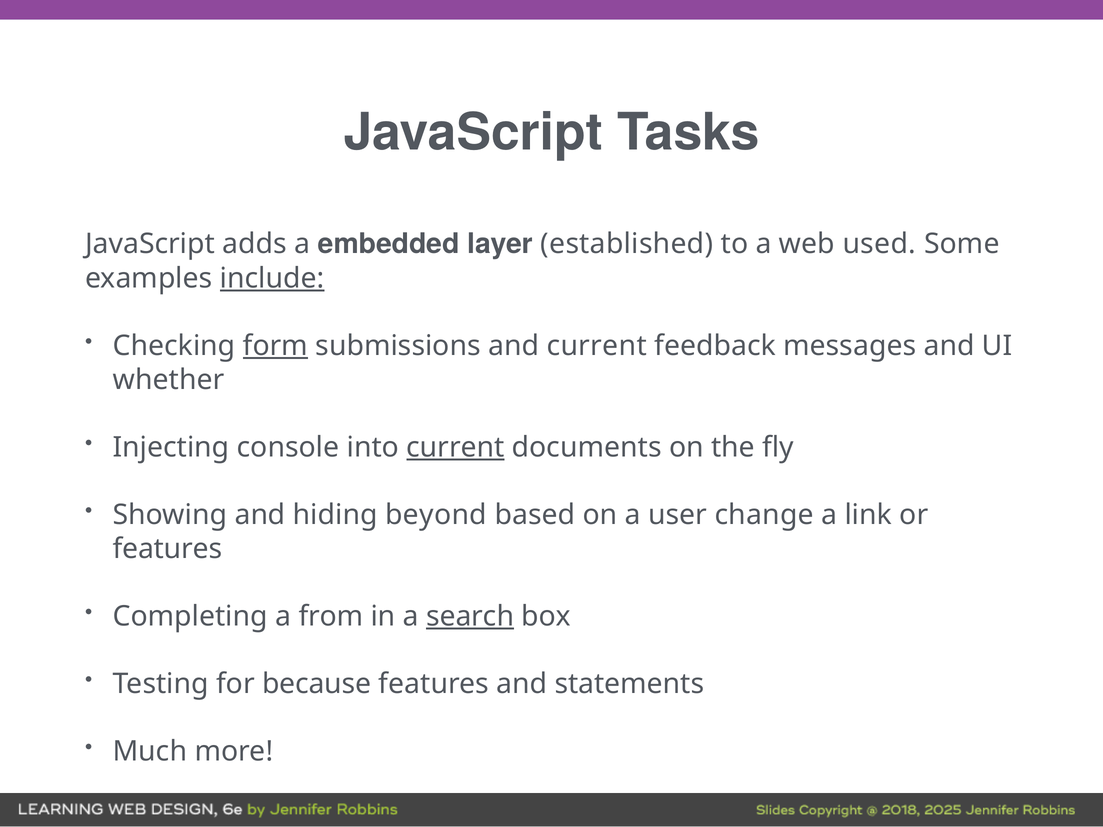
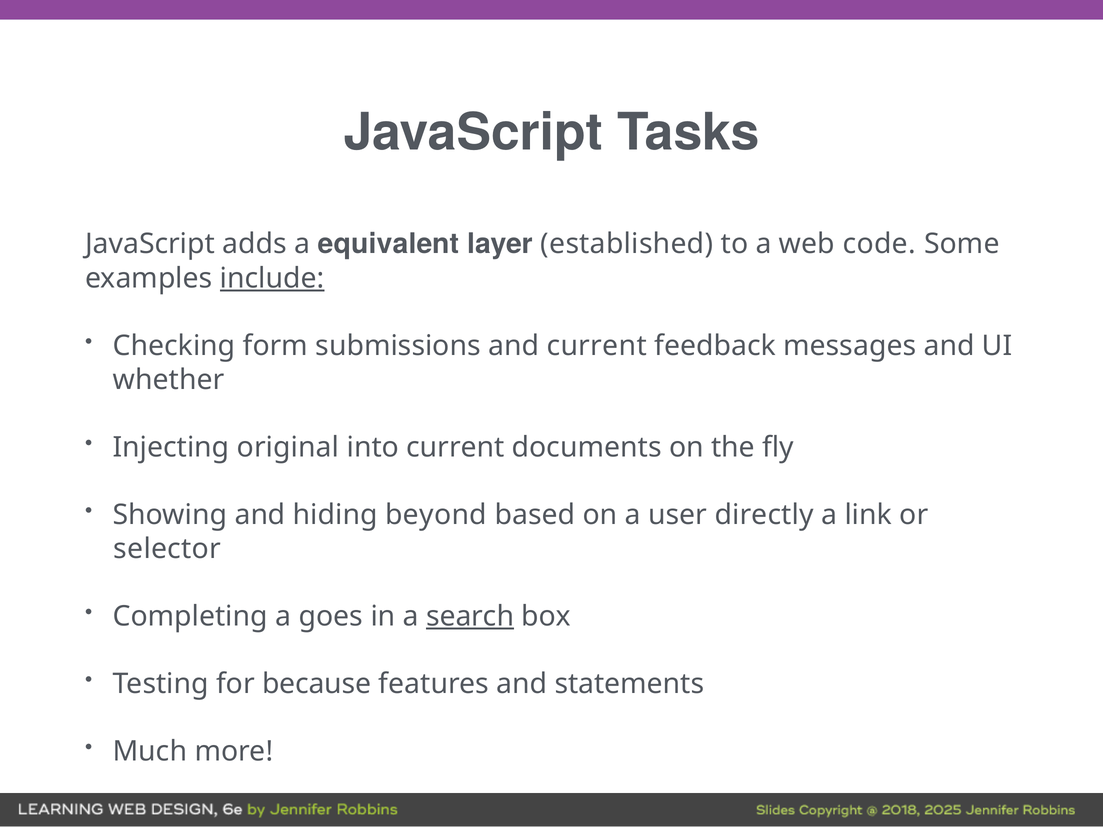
embedded: embedded -> equivalent (389, 244)
used: used -> code (879, 244)
form underline: present -> none (275, 346)
console: console -> original (288, 447)
current underline: present -> none (455, 447)
change: change -> directly (764, 515)
features: features -> selector (167, 549)
from: from -> goes (331, 617)
